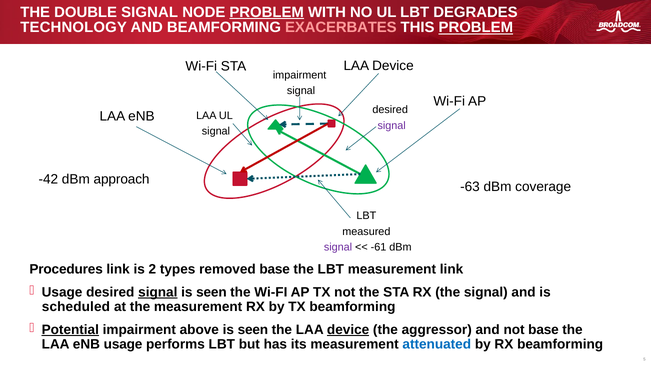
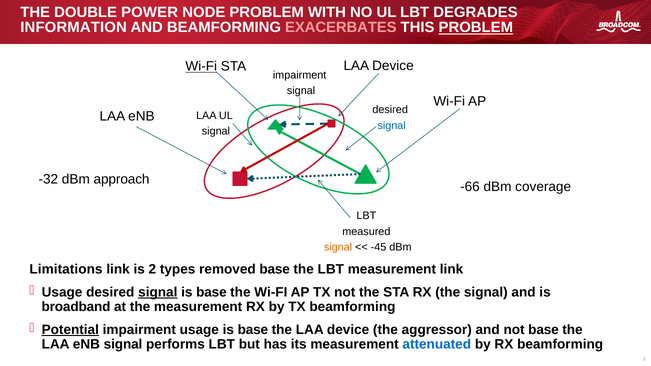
DOUBLE SIGNAL: SIGNAL -> POWER (150, 12)
PROBLEM underline: present -> none (267, 12)
TECHNOLOGY: TECHNOLOGY -> INFORMATION (74, 27)
Wi-Fi underline: none -> present (201, 66)
signal colour: purple -> blue (392, 126)
-42: -42 -> -32 (48, 180)
-63: -63 -> -66 (470, 187)
signal colour: purple -> orange (338, 247)
-61: -61 -> -45 (379, 247)
Procedures: Procedures -> Limitations (66, 270)
seen: seen -> base (211, 292)
scheduled: scheduled -> broadband (76, 307)
impairment above: above -> usage (199, 330)
seen: seen -> base (253, 330)
device underline: present -> none (348, 330)
eNB usage: usage -> signal (123, 344)
